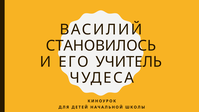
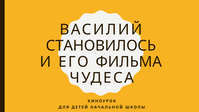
УЧИТЕЛЬ: УЧИТЕЛЬ -> ФИЛЬМА (129, 62)
